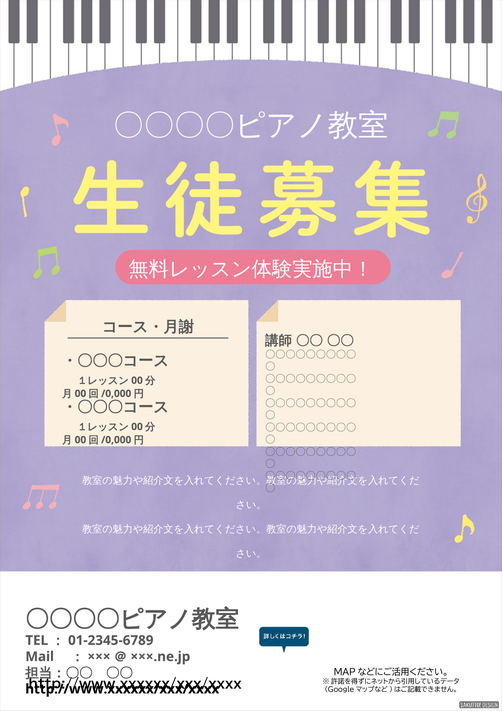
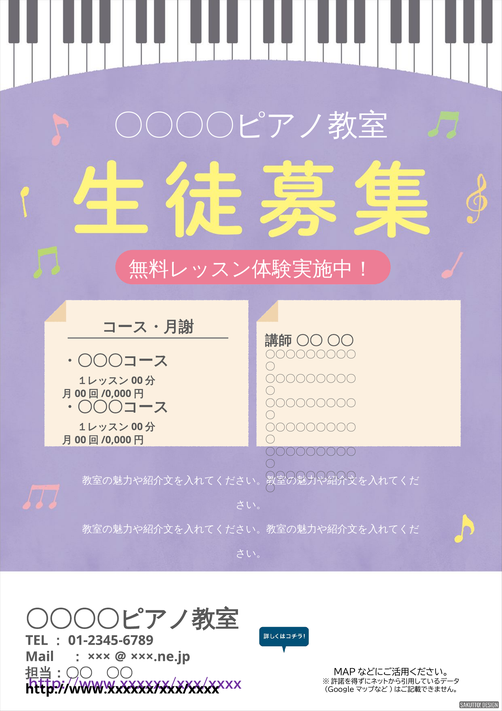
http://www.xxxxxx/xxx/xxxx colour: black -> purple (135, 683)
